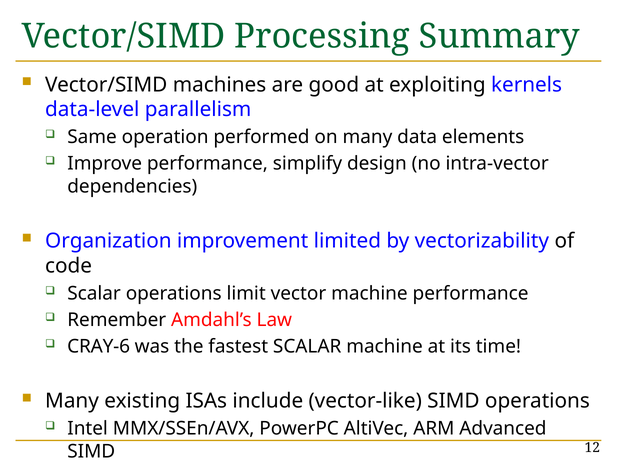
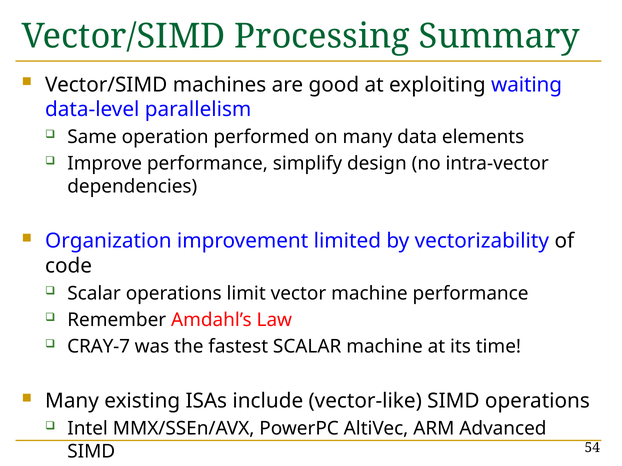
kernels: kernels -> waiting (527, 85)
CRAY-6: CRAY-6 -> CRAY-7 (99, 347)
12: 12 -> 54 (592, 448)
